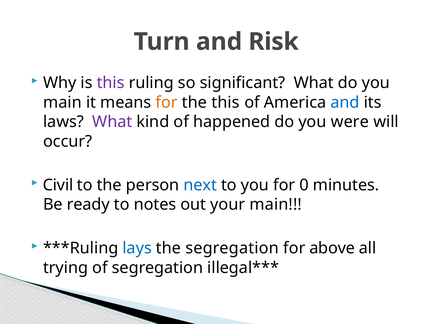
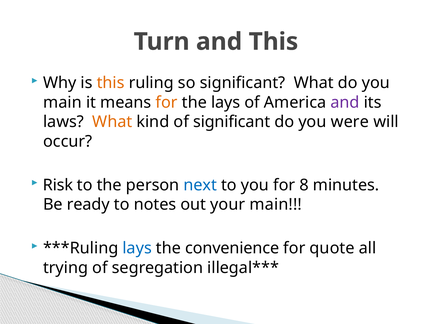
and Risk: Risk -> This (273, 42)
this colour: purple -> orange (111, 83)
the this: this -> lays (226, 102)
and colour: blue -> purple (345, 102)
What colour: purple -> orange (112, 122)
of happened: happened -> significant (232, 122)
Civil: Civil -> Risk (58, 185)
0: 0 -> 8 (304, 185)
the segregation: segregation -> convenience (232, 248)
above: above -> quote (332, 248)
